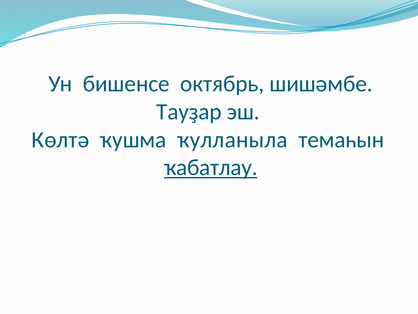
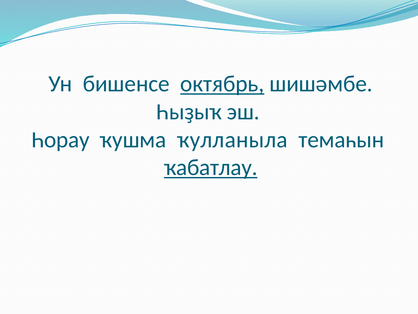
октябрь underline: none -> present (222, 84)
Тауҙар: Тауҙар -> Һыҙыҡ (189, 112)
Көлтә: Көлтә -> Һорау (61, 139)
